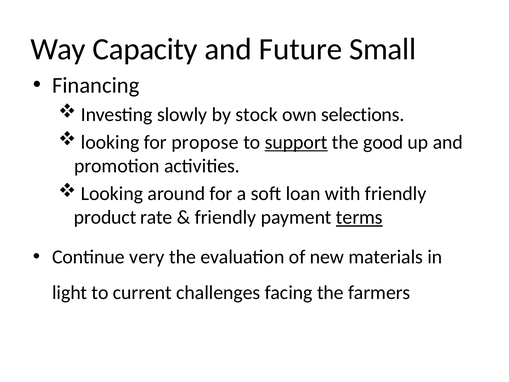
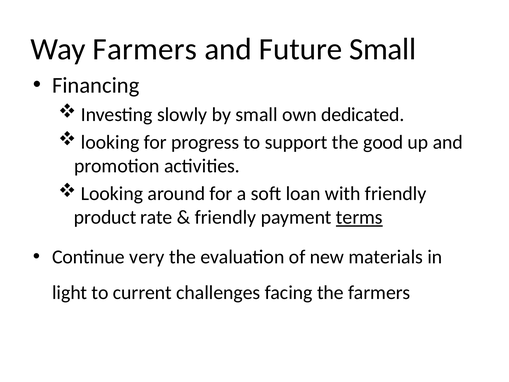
Way Capacity: Capacity -> Farmers (145, 49)
by stock: stock -> small (257, 115)
selections: selections -> dedicated (363, 115)
propose: propose -> progress (205, 142)
support underline: present -> none (296, 142)
